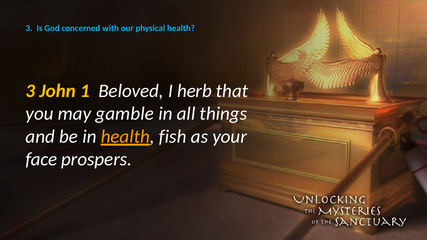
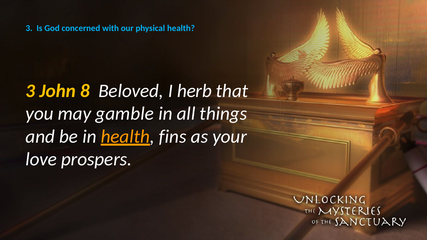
1: 1 -> 8 (85, 91)
fish: fish -> fins (173, 137)
face: face -> love (41, 159)
